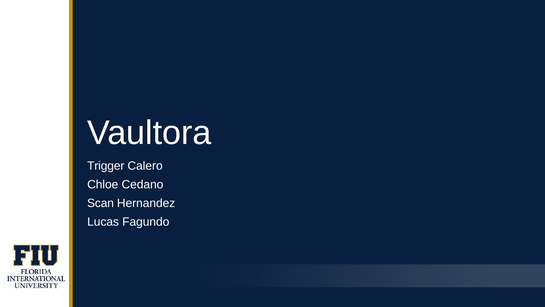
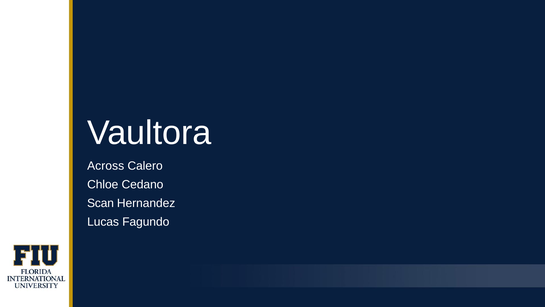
Trigger: Trigger -> Across (106, 166)
